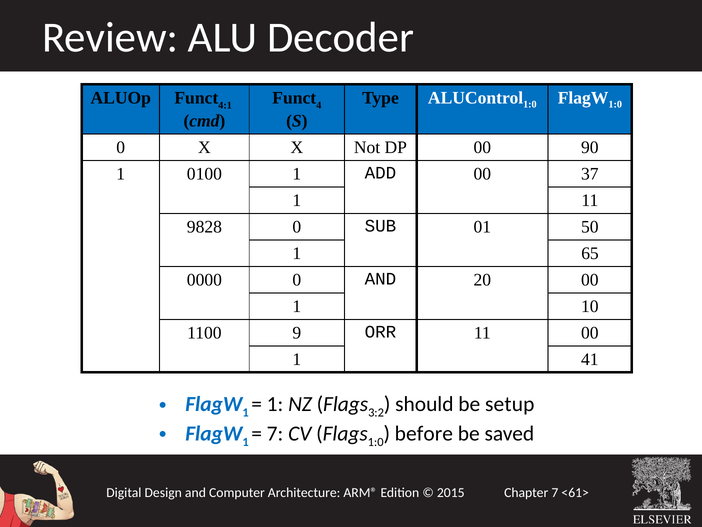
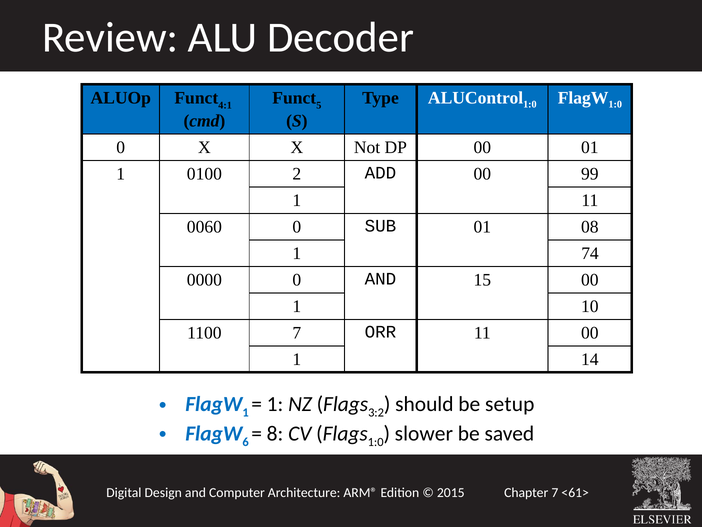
4: 4 -> 5 (319, 105)
00 90: 90 -> 01 (590, 147)
0100 1: 1 -> 2 (297, 174)
37: 37 -> 99 (590, 174)
9828: 9828 -> 0060 (204, 227)
50: 50 -> 08 (590, 227)
65: 65 -> 74 (590, 253)
20: 20 -> 15 (482, 280)
1100 9: 9 -> 7 (297, 333)
41: 41 -> 14 (590, 359)
1: 1 -> 6 (246, 442)
7: 7 -> 8 (275, 433)
before: before -> slower (424, 433)
